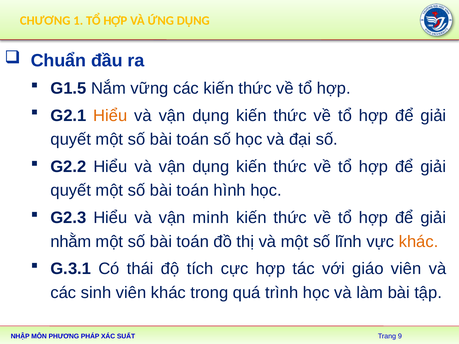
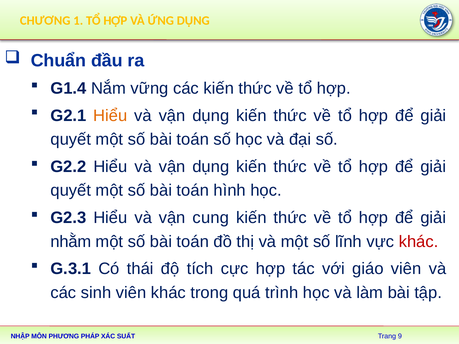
G1.5: G1.5 -> G1.4 (68, 88)
minh: minh -> cung (211, 218)
khác colour: orange -> red (419, 242)
